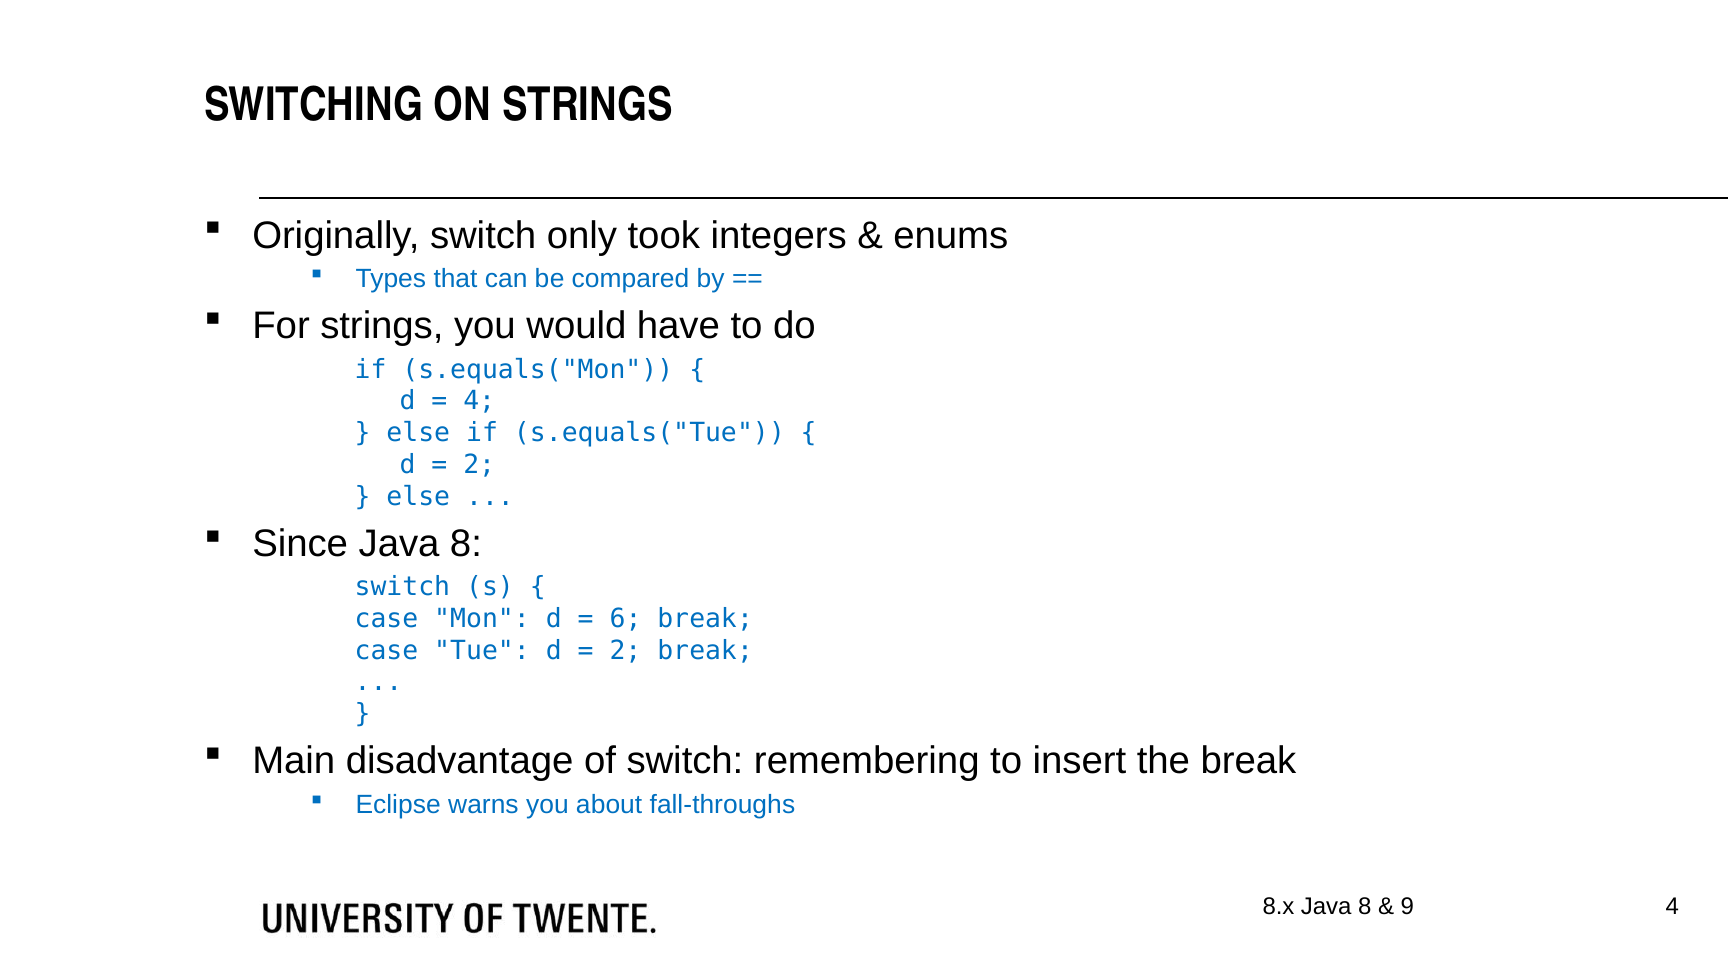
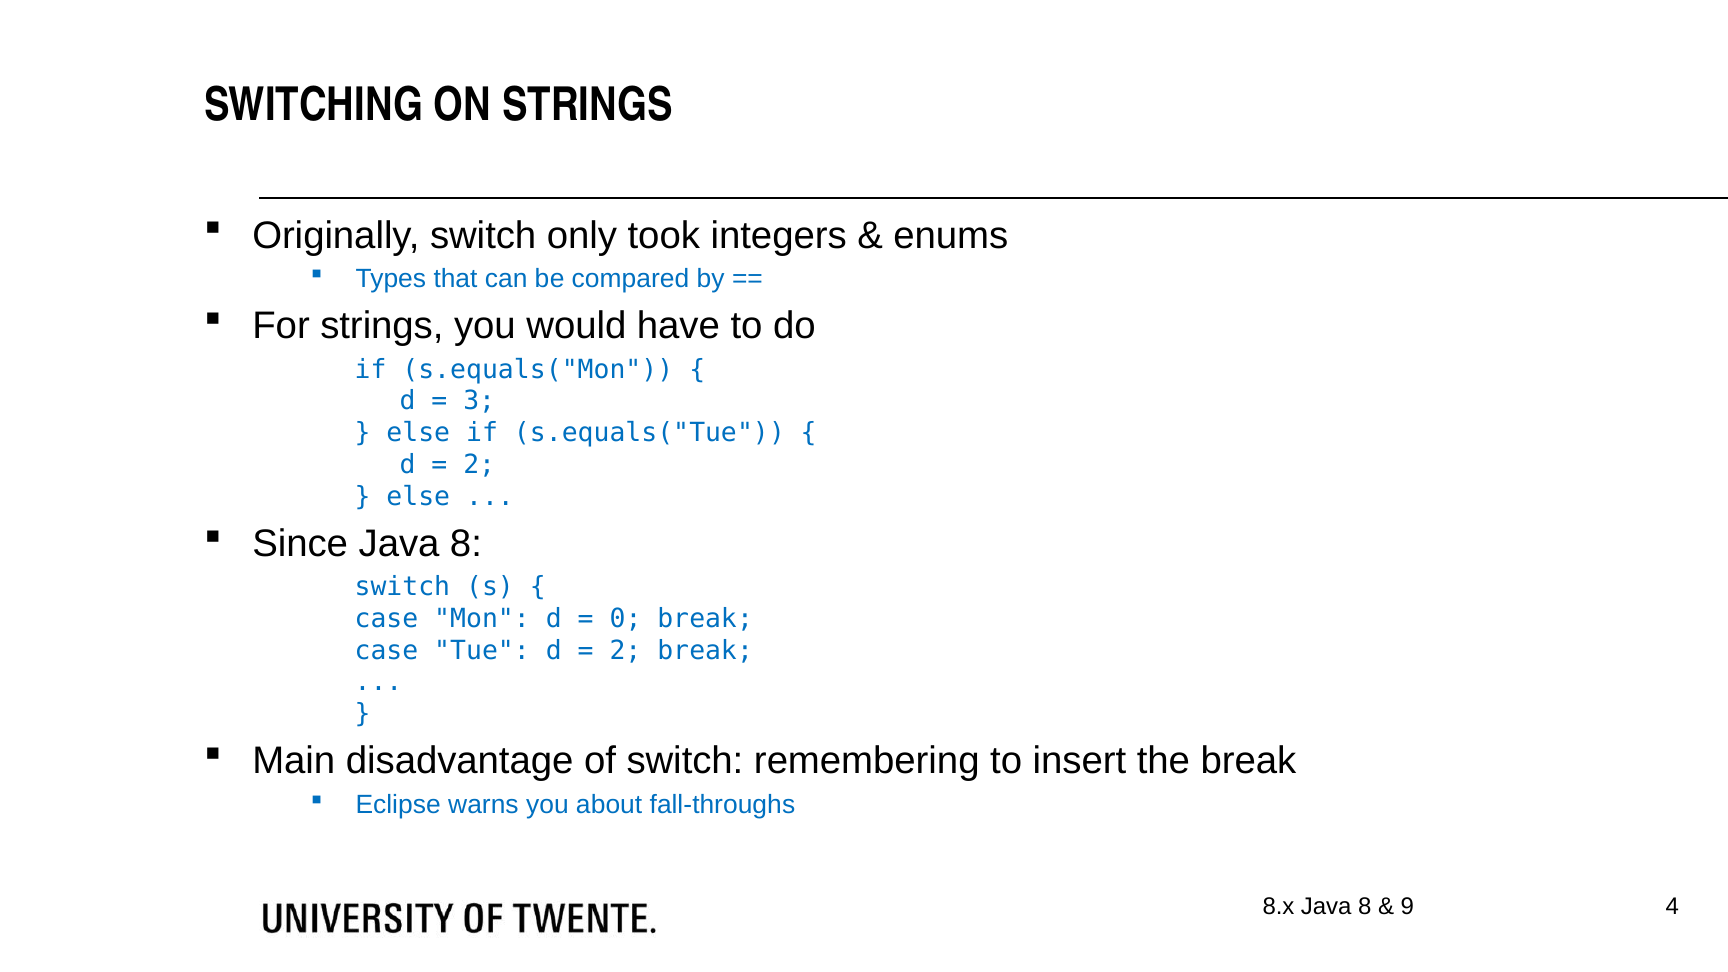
4: 4 -> 3 (479, 401)
6: 6 -> 0 (626, 619)
